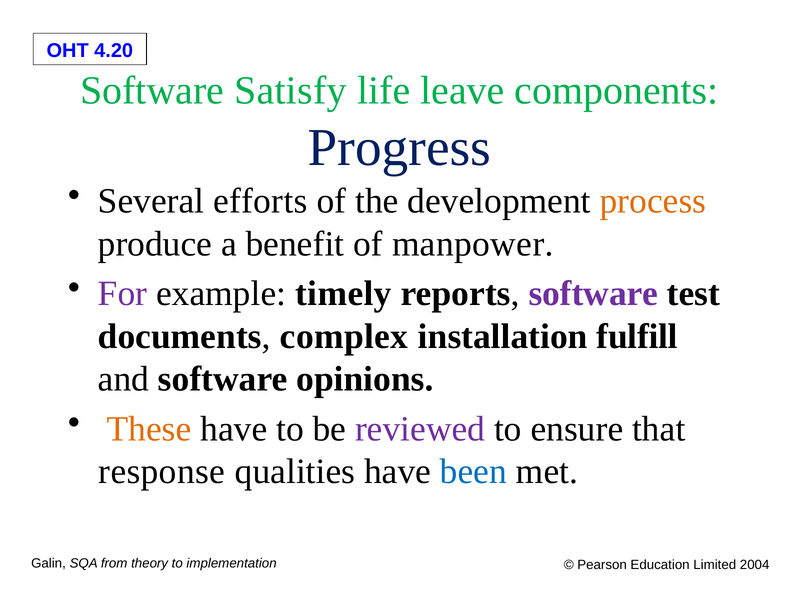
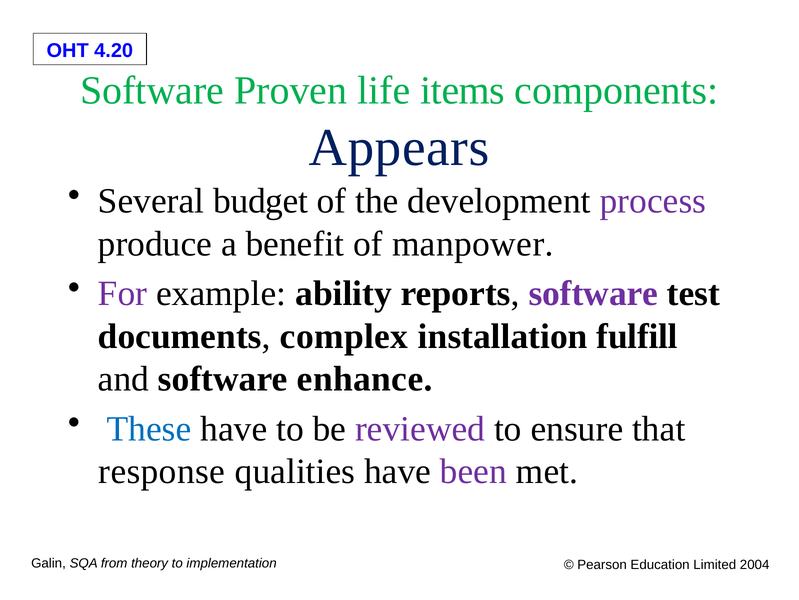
Satisfy: Satisfy -> Proven (291, 91)
leave: leave -> items (463, 91)
Progress: Progress -> Appears (399, 147)
efforts: efforts -> budget (261, 201)
process colour: orange -> purple (653, 201)
timely: timely -> ability (344, 293)
opinions: opinions -> enhance (365, 379)
These colour: orange -> blue (149, 428)
been colour: blue -> purple (473, 471)
